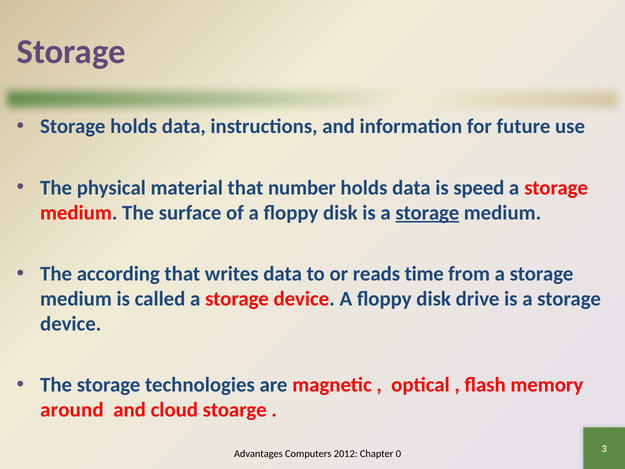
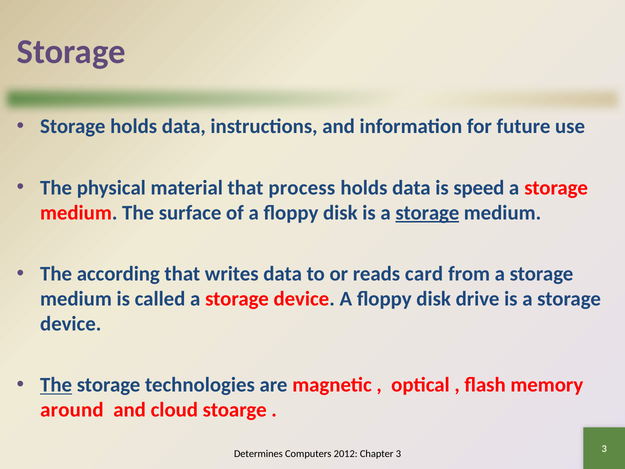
number: number -> process (302, 188)
time: time -> card (424, 274)
The underline: none -> present (56, 385)
Advantages: Advantages -> Determines (258, 454)
Chapter 0: 0 -> 3 (398, 454)
